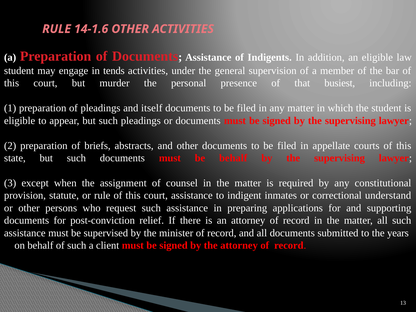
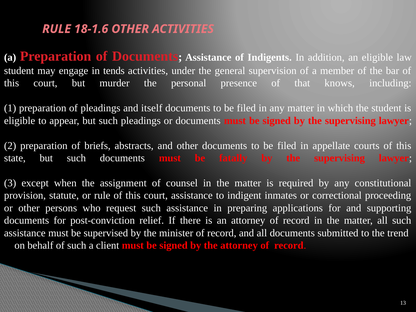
14-1.6: 14-1.6 -> 18-1.6 (91, 29)
busiest: busiest -> knows (340, 83)
be behalf: behalf -> fatally (233, 158)
understand: understand -> proceeding (388, 196)
years: years -> trend (398, 233)
